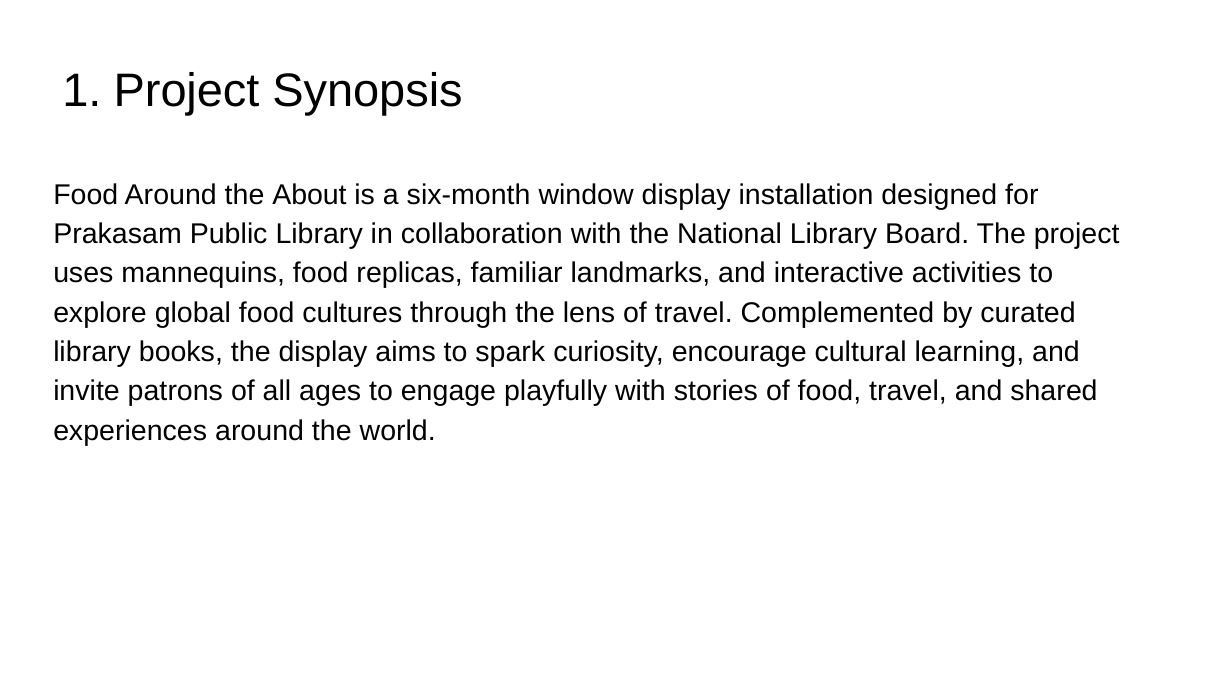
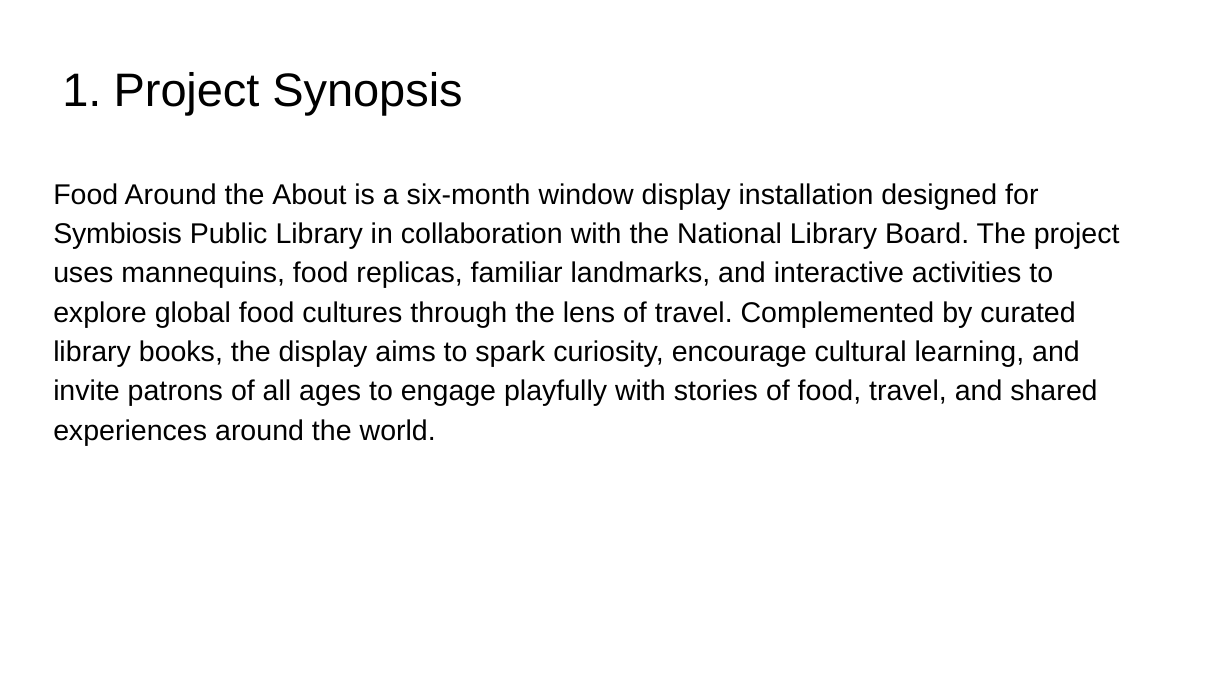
Prakasam: Prakasam -> Symbiosis (118, 234)
